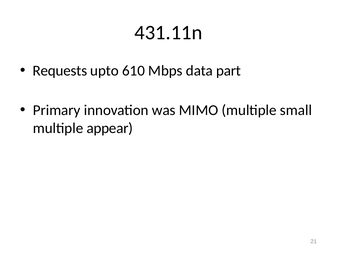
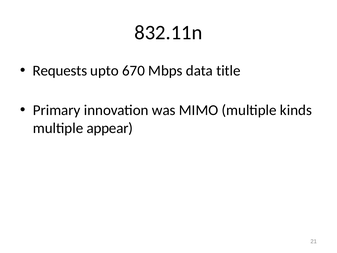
431.11n: 431.11n -> 832.11n (168, 33)
610: 610 -> 670 (133, 71)
part: part -> title (228, 71)
small: small -> kinds (296, 110)
